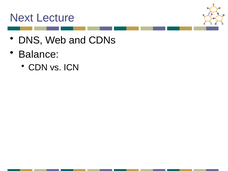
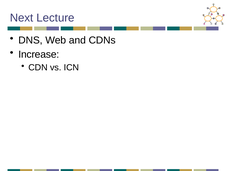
Balance: Balance -> Increase (39, 54)
